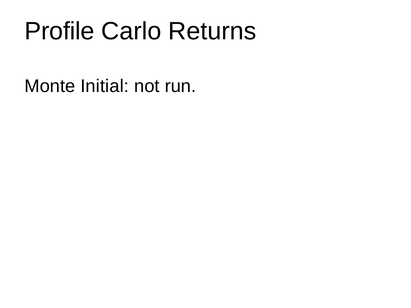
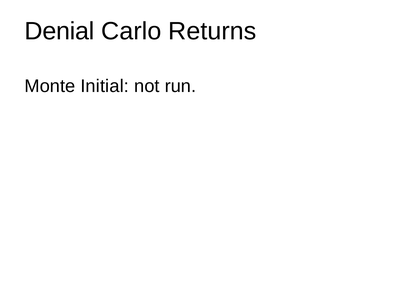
Profile: Profile -> Denial (60, 31)
